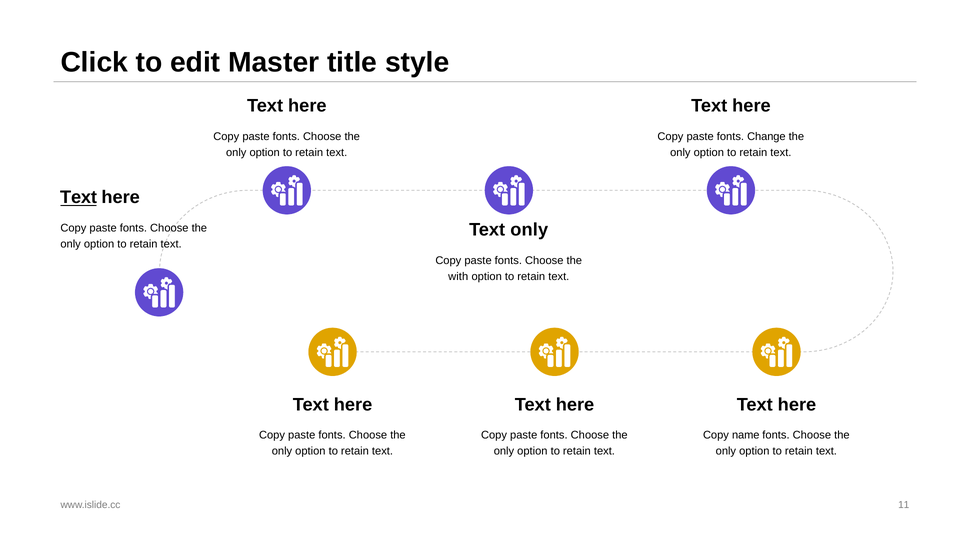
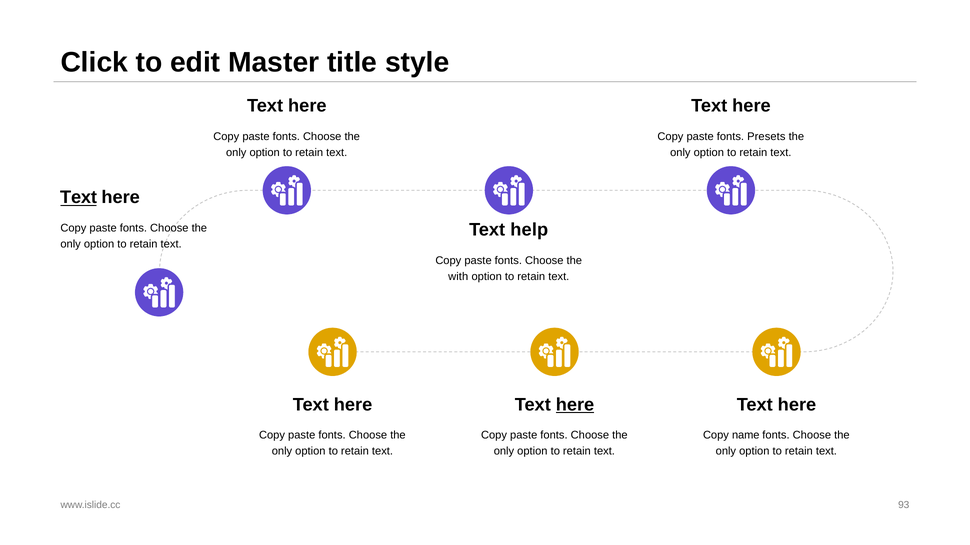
Change: Change -> Presets (766, 137)
Text only: only -> help (529, 230)
here underline: none -> present (575, 405)
11: 11 -> 93 (904, 505)
